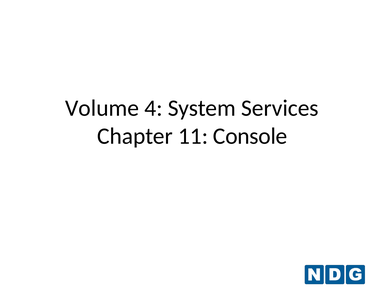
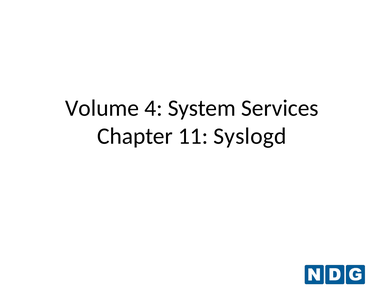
Console: Console -> Syslogd (250, 136)
